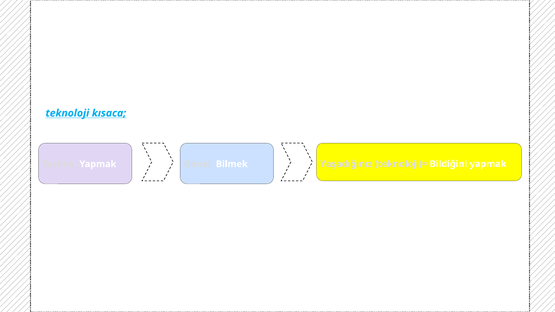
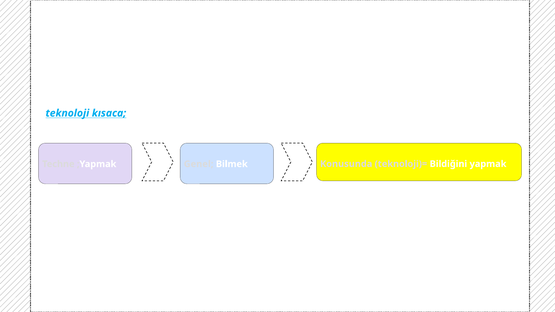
Yaşadığınız: Yaşadığınız -> Konusunda (346, 164)
